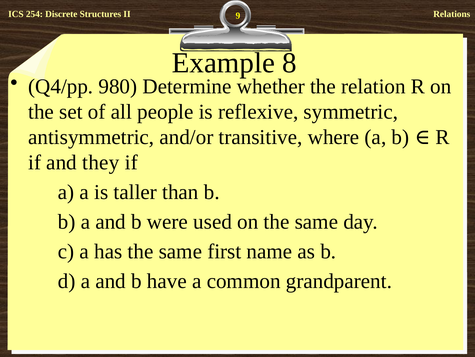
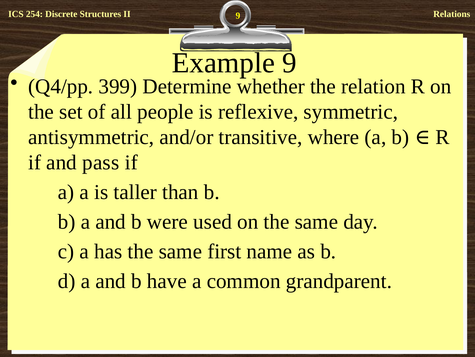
Example 8: 8 -> 9 (289, 63)
980: 980 -> 399 (118, 86)
they: they -> pass (101, 162)
